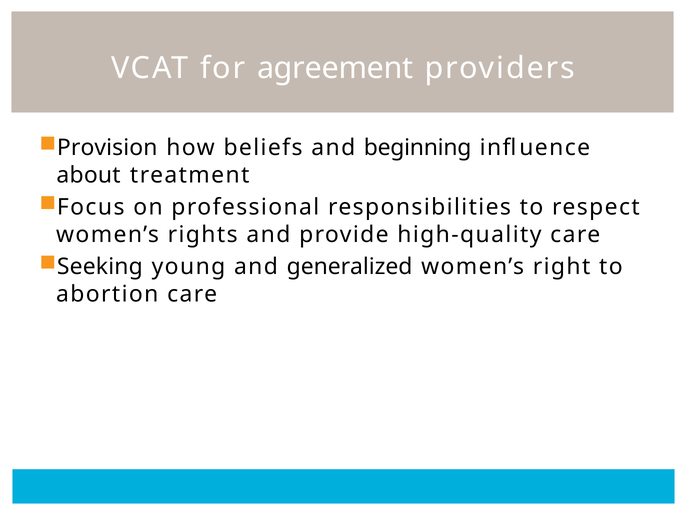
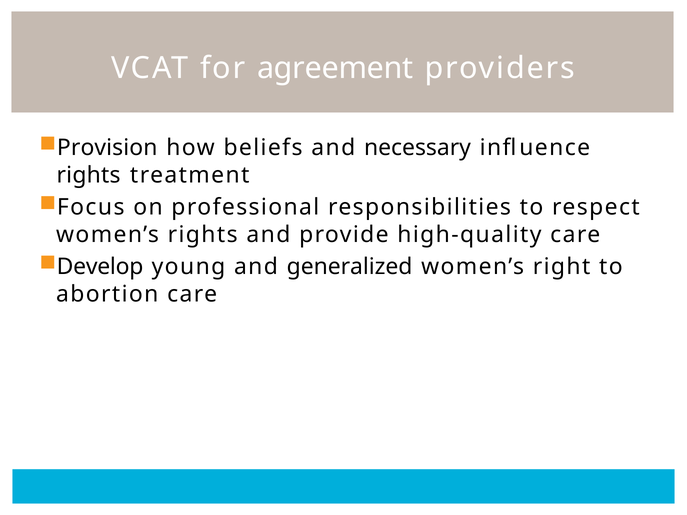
beginning: beginning -> necessary (417, 148)
about: about -> rights (89, 175)
Seeking: Seeking -> Develop (100, 267)
